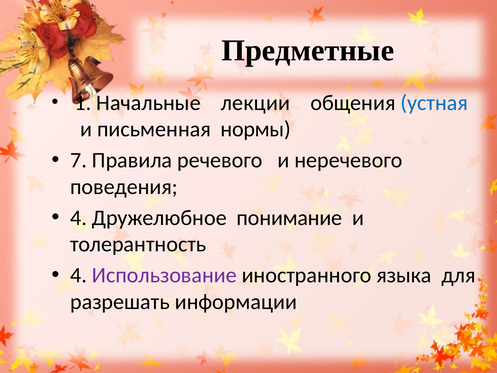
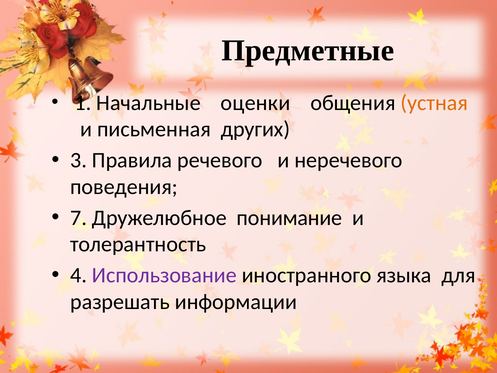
лекции: лекции -> оценки (255, 103)
устная colour: blue -> orange (434, 103)
нормы: нормы -> других (256, 129)
7: 7 -> 3 (79, 160)
4: 4 -> 7 (79, 218)
